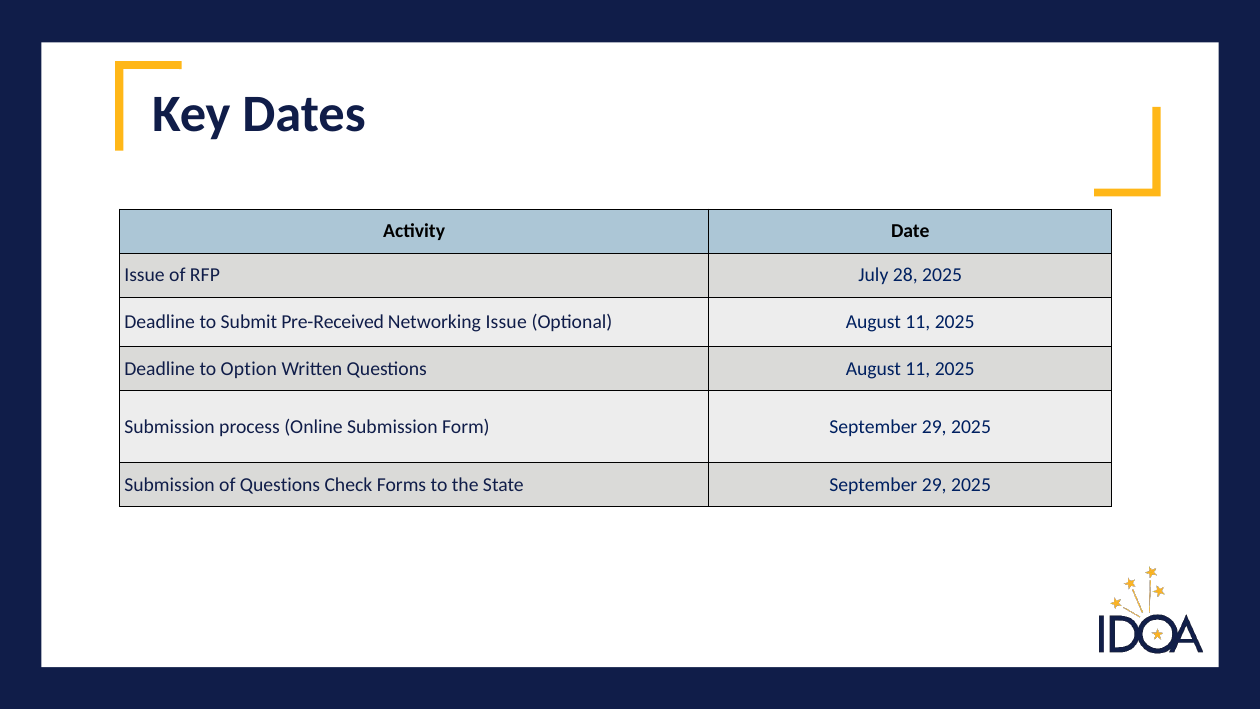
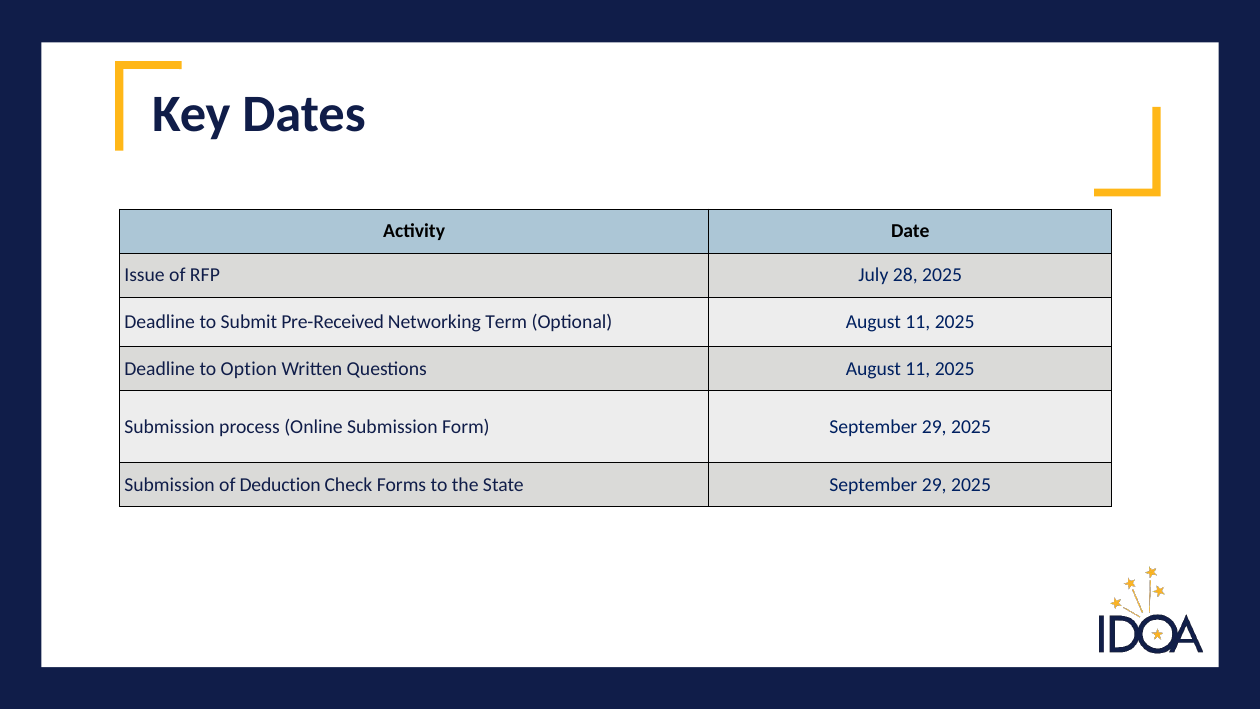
Networking Issue: Issue -> Term (506, 322)
of Questions: Questions -> Deduction (280, 485)
